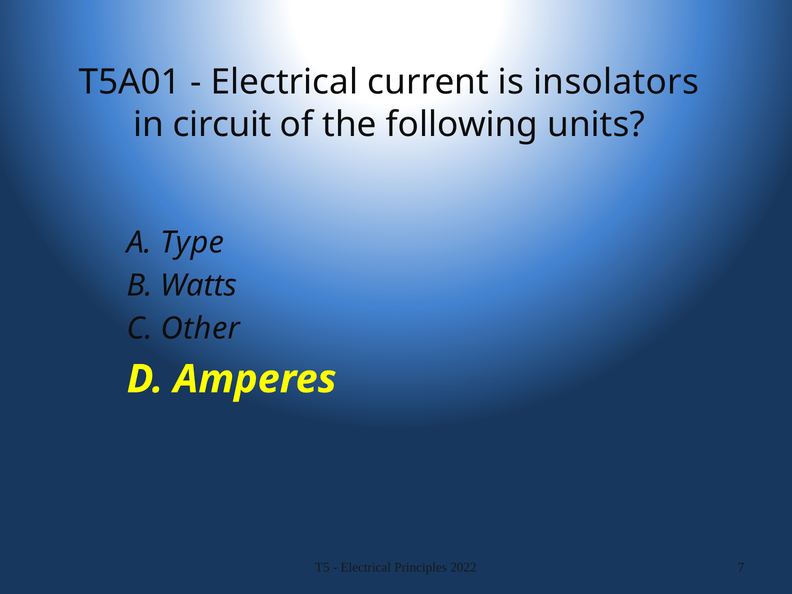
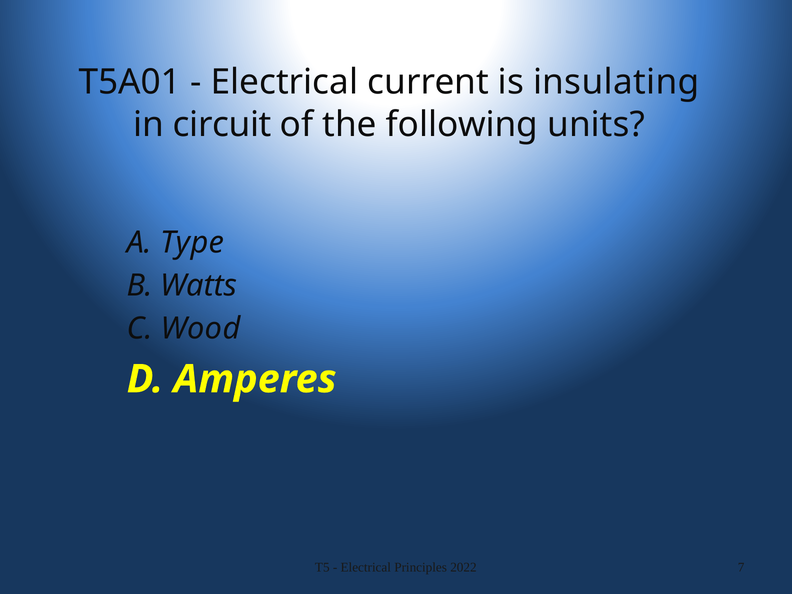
insolators: insolators -> insulating (616, 82)
Other: Other -> Wood (200, 328)
